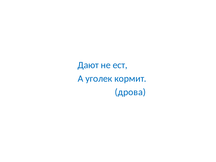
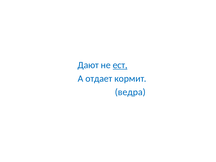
ест underline: none -> present (120, 65)
уголек: уголек -> отдает (99, 79)
дрова: дрова -> ведра (130, 92)
